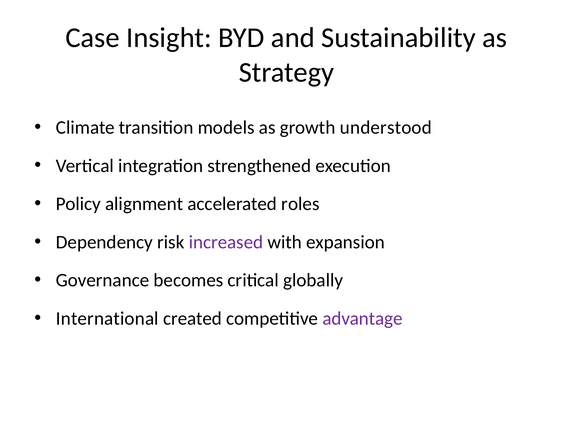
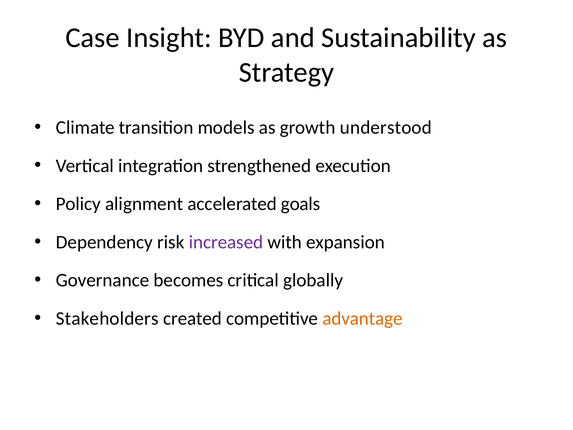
roles: roles -> goals (301, 204)
International: International -> Stakeholders (107, 318)
advantage colour: purple -> orange (363, 318)
